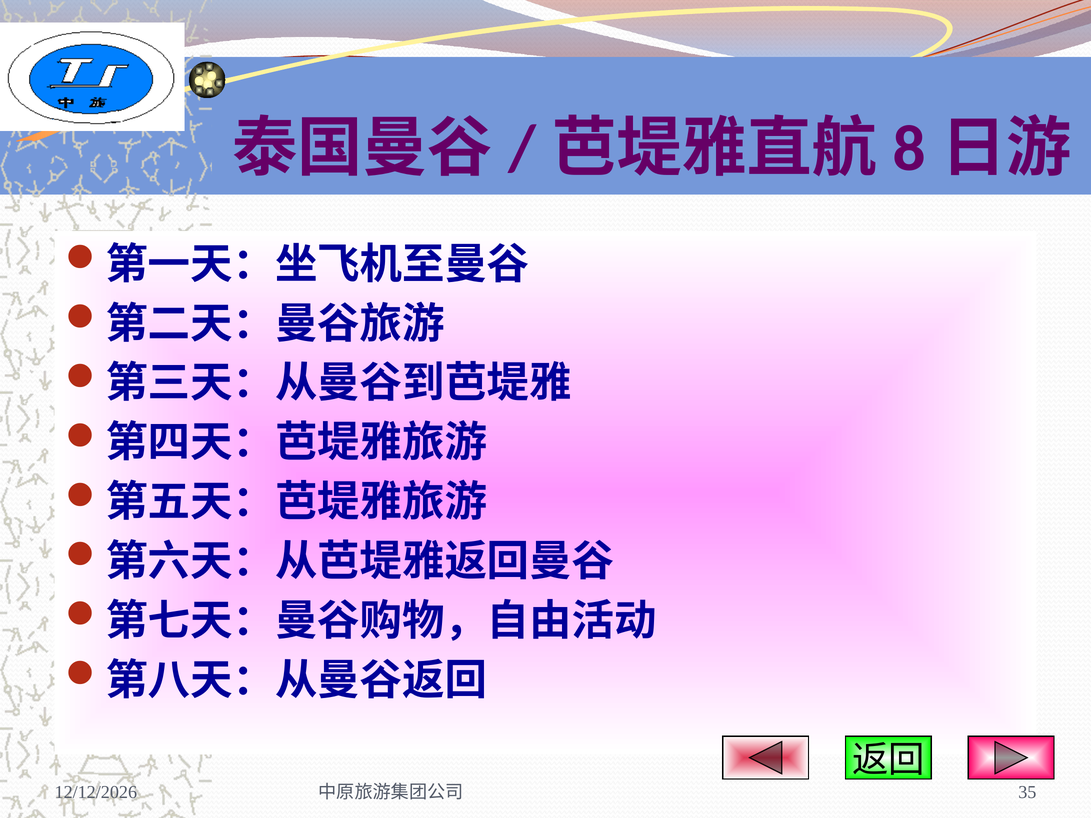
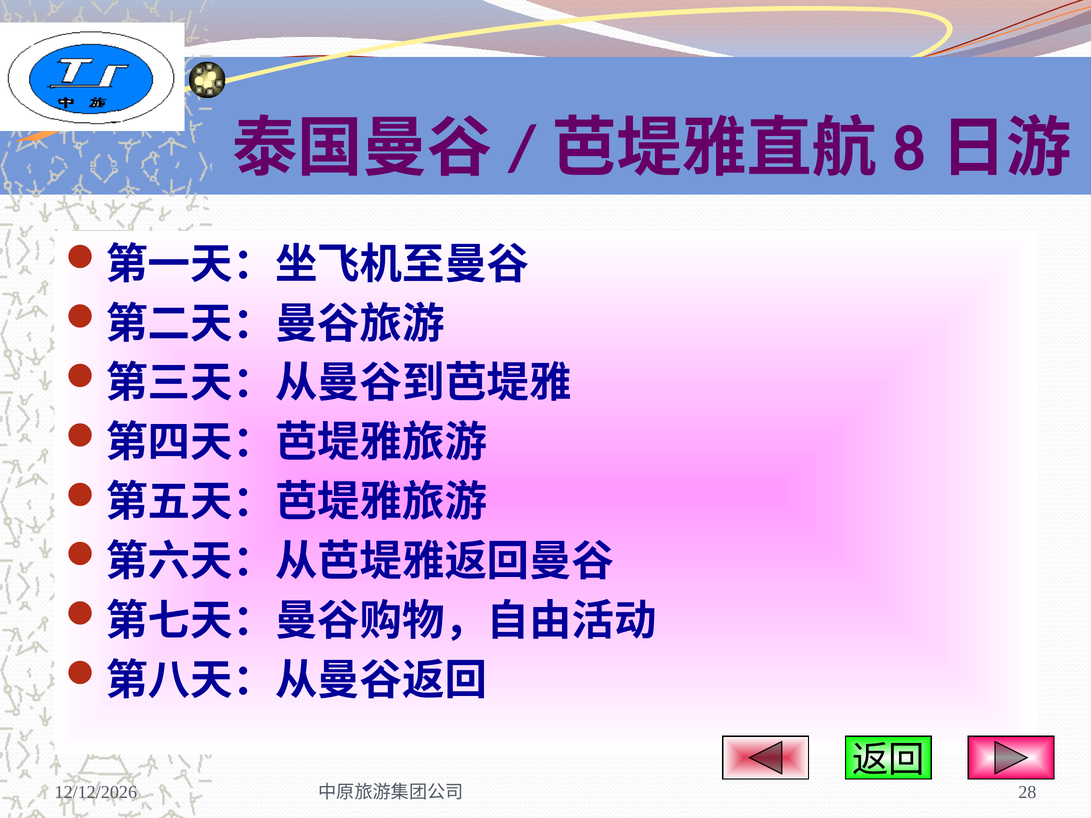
35: 35 -> 28 (1027, 792)
